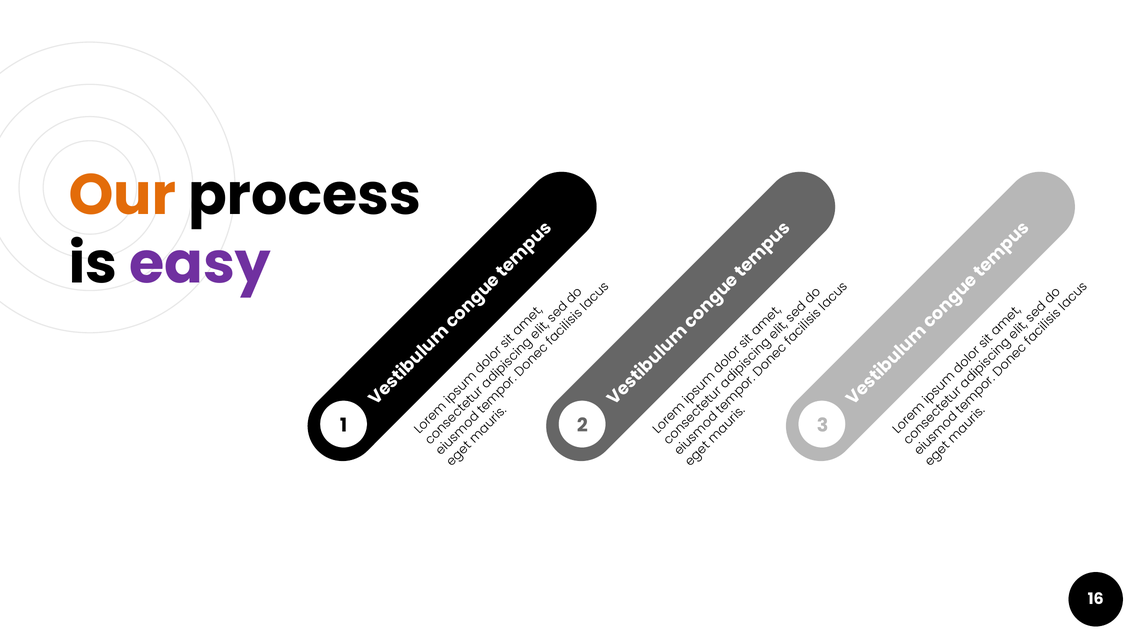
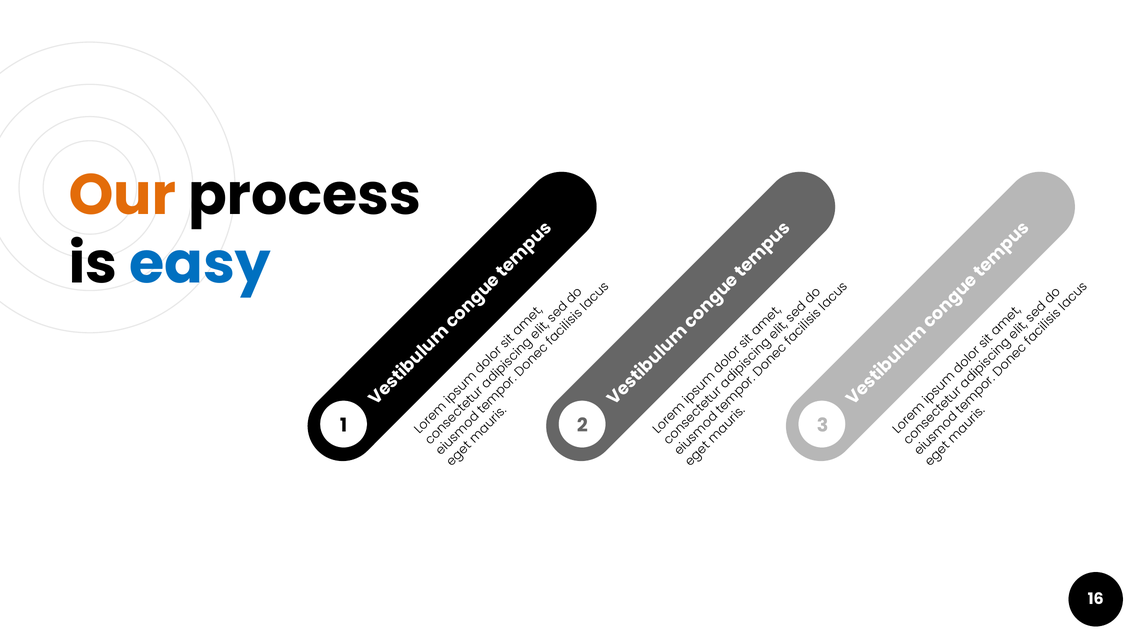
easy colour: purple -> blue (200, 264)
